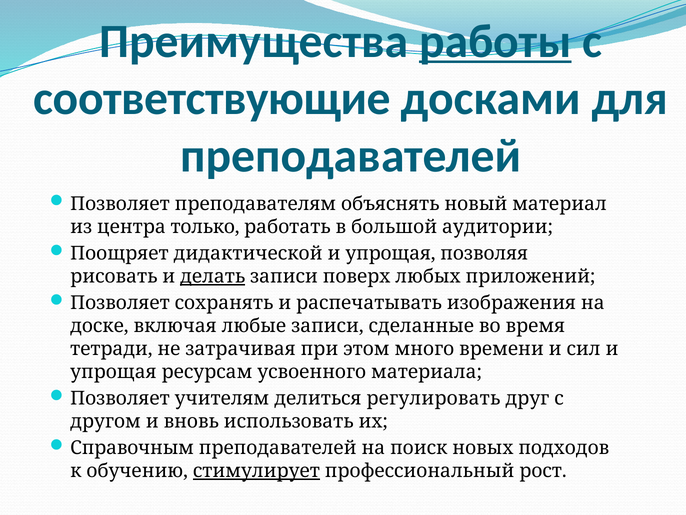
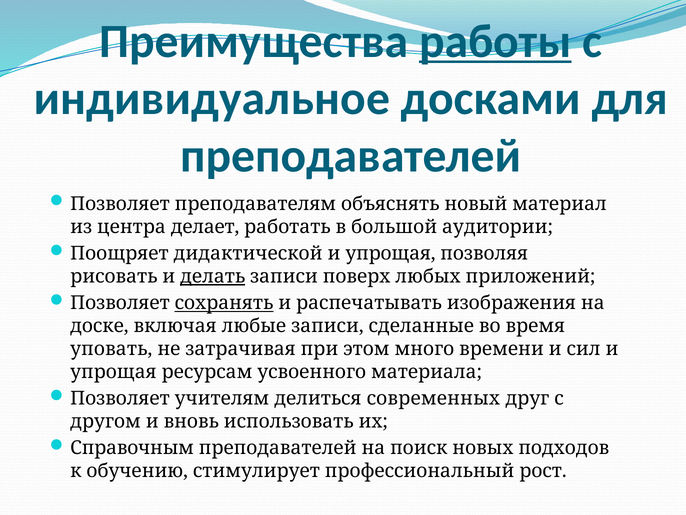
соответствующие: соответствующие -> индивидуальное (212, 98)
только: только -> делает (205, 227)
сохранять underline: none -> present (224, 303)
тетради: тетради -> уповать (111, 349)
регулировать: регулировать -> современных (433, 398)
стимулирует underline: present -> none (256, 471)
